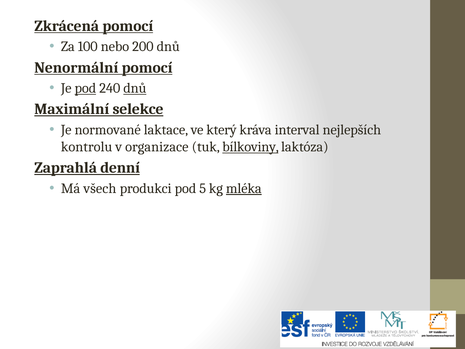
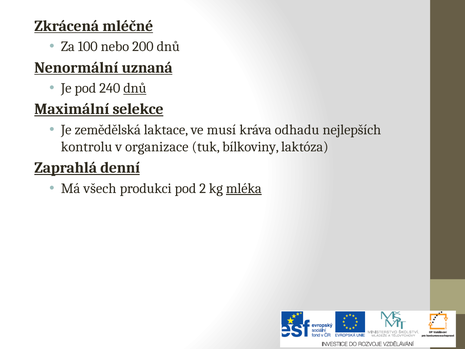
Zkrácená pomocí: pomocí -> mléčné (128, 26)
Nenormální pomocí: pomocí -> uznaná (147, 68)
pod underline: present -> none (85, 88)
normované: normované -> zemědělská (108, 130)
který: který -> musí (221, 130)
interval: interval -> odhadu (297, 130)
bílkoviny underline: present -> none (251, 147)
5: 5 -> 2 (203, 188)
